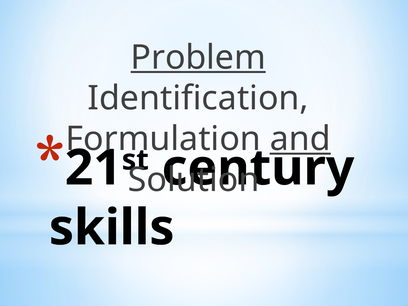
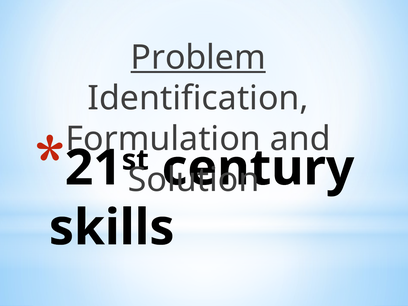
and underline: present -> none (300, 139)
